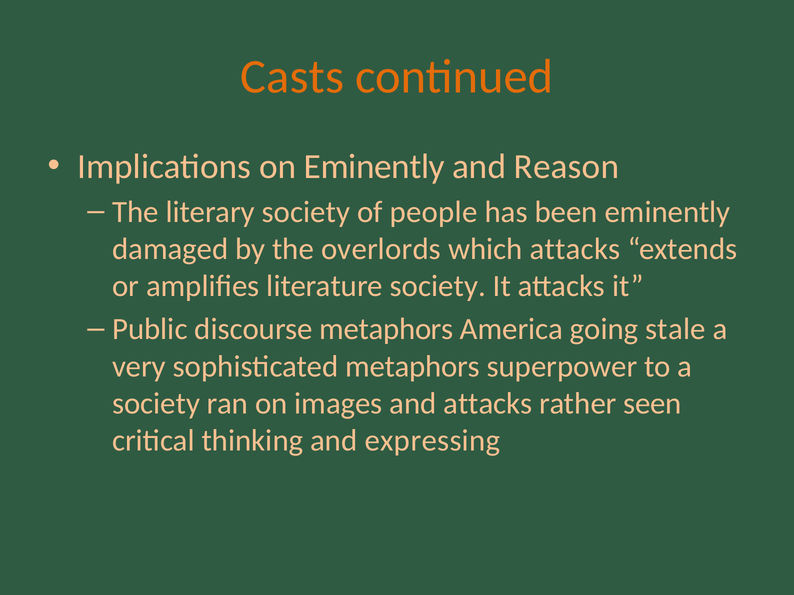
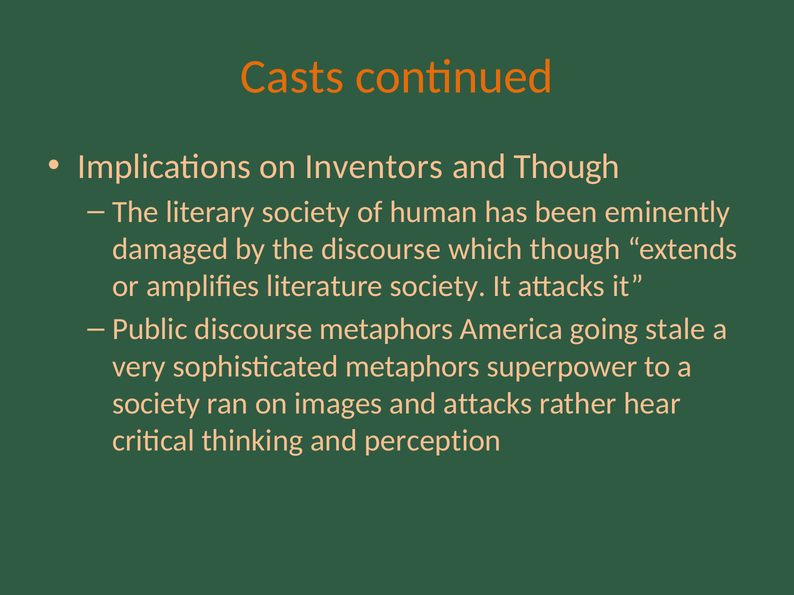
on Eminently: Eminently -> Inventors (374, 167)
and Reason: Reason -> Though (567, 167)
people: people -> human (434, 212)
the overlords: overlords -> discourse (381, 249)
which attacks: attacks -> though (575, 249)
seen: seen -> hear (652, 404)
expressing: expressing -> perception (433, 441)
